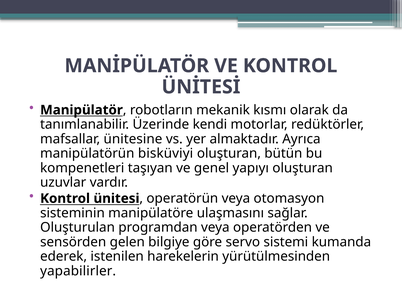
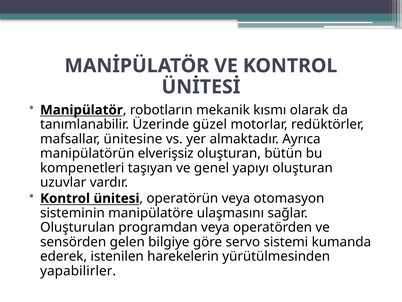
kendi: kendi -> güzel (210, 124)
bisküviyi: bisküviyi -> elverişsiz (166, 153)
